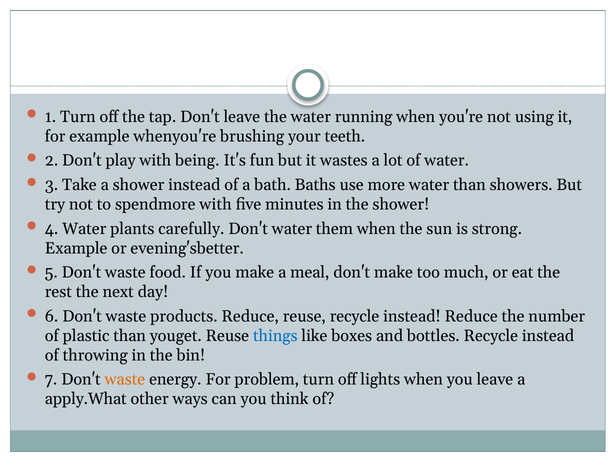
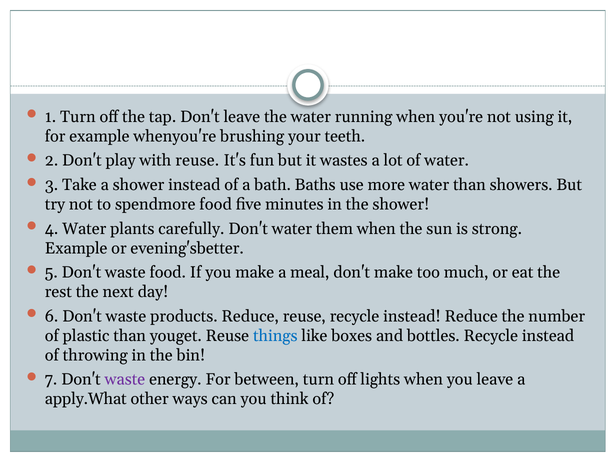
with being: being -> reuse (197, 161)
spendmore with: with -> food (216, 204)
waste colour: orange -> purple (125, 380)
problem: problem -> between (267, 380)
